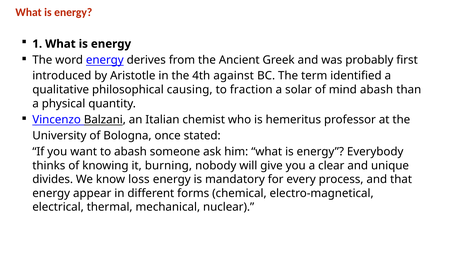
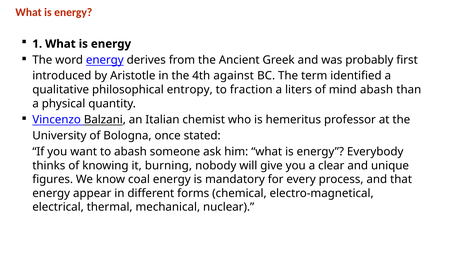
causing: causing -> entropy (190, 89)
solar: solar -> liters (299, 89)
divides: divides -> figures (53, 179)
loss: loss -> coal (139, 179)
